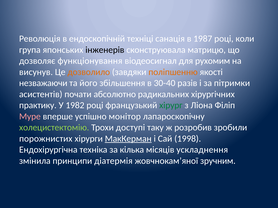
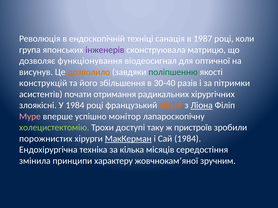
інженерів colour: black -> purple (105, 50)
рухомим: рухомим -> оптичної (213, 61)
поліпшенню colour: orange -> green (173, 72)
незважаючи: незважаючи -> конструкцій (43, 83)
абсолютно: абсолютно -> отримання (115, 94)
практику: практику -> злоякісні (38, 106)
У 1982: 1982 -> 1984 (75, 106)
хірург colour: green -> orange (171, 106)
Ліона underline: none -> present (202, 106)
розробив: розробив -> пристроїв (193, 128)
Сай 1998: 1998 -> 1984 (188, 139)
ускладнення: ускладнення -> середостіння (202, 150)
діатермія: діатермія -> характеру (114, 161)
